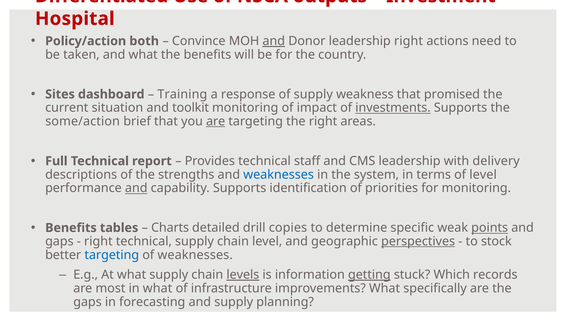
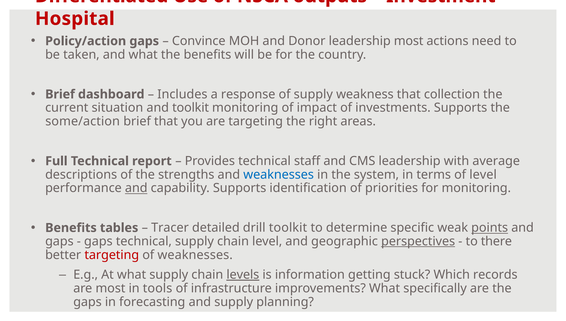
Policy/action both: both -> gaps (144, 41)
and underline: present -> none (274, 41)
leadership right: right -> most (409, 41)
Sites: Sites -> Brief (60, 94)
Training: Training -> Includes (182, 94)
promised: promised -> collection (452, 94)
investments underline: present -> none (393, 108)
are underline: present -> none (216, 121)
delivery: delivery -> average (496, 161)
Charts: Charts -> Tracer (170, 228)
drill copies: copies -> toolkit (288, 228)
right: right -> gaps (98, 241)
stock: stock -> there (496, 241)
targeting colour: blue -> red (112, 255)
getting underline: present -> none (369, 275)
in what: what -> tools (158, 288)
